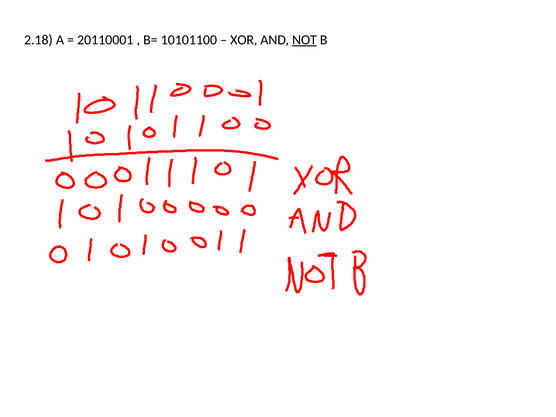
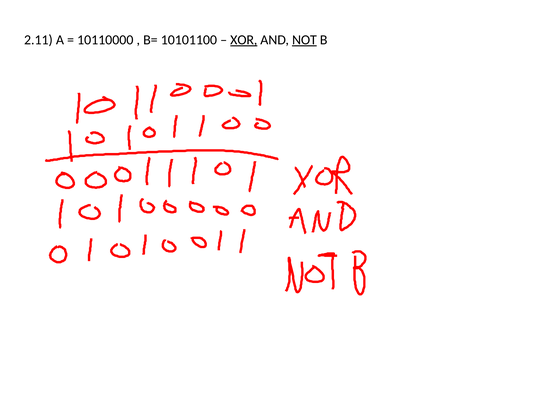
2.18: 2.18 -> 2.11 (38, 40)
20110001: 20110001 -> 10110000 (105, 40)
XOR underline: none -> present (244, 40)
